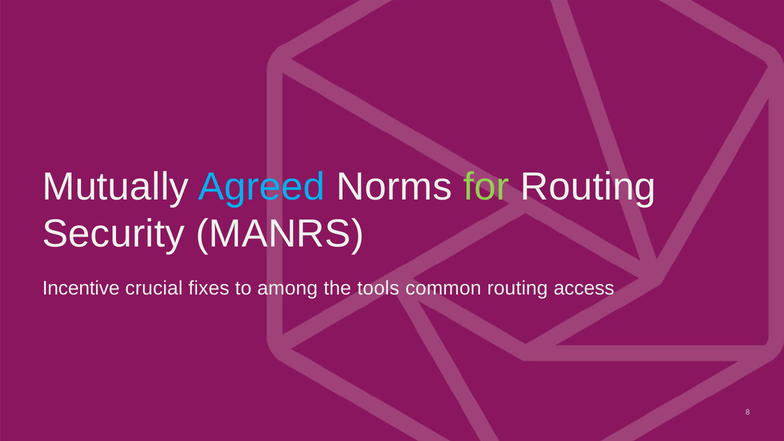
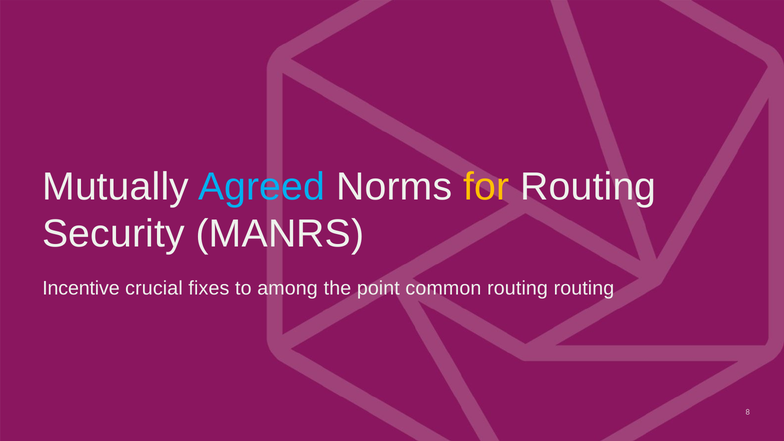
for colour: light green -> yellow (486, 187)
tools: tools -> point (378, 288)
routing access: access -> routing (584, 288)
